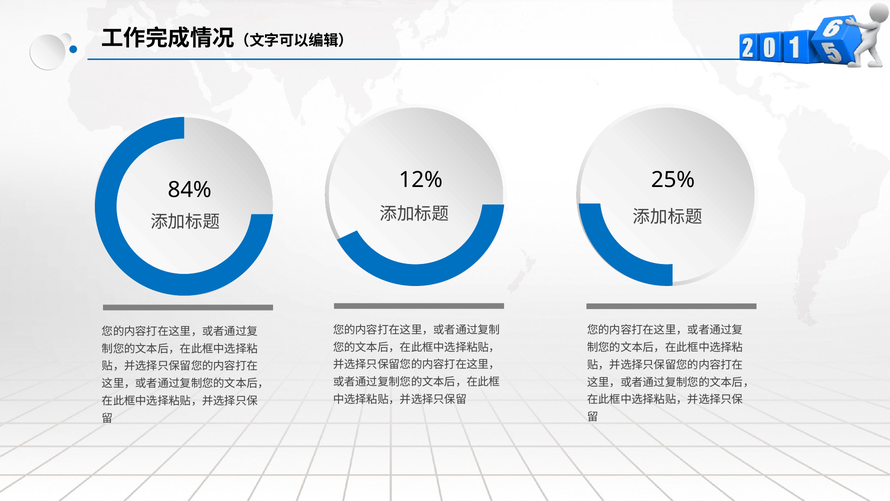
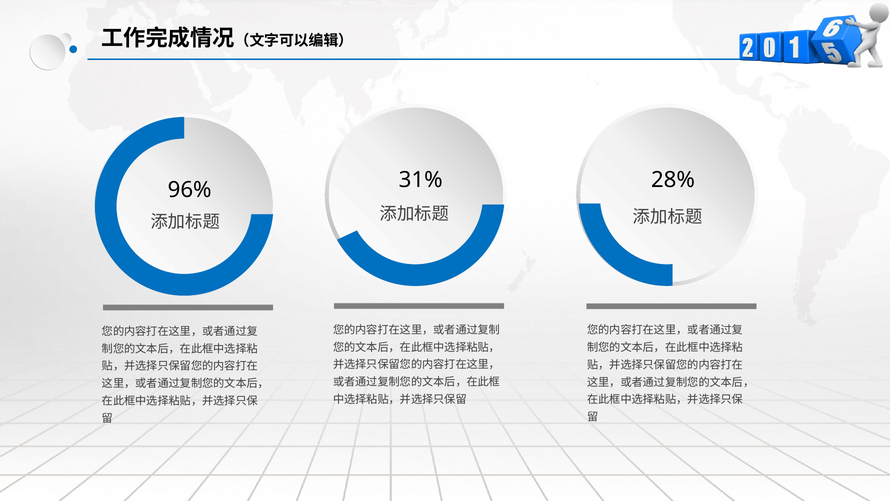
12%: 12% -> 31% (421, 180)
25%: 25% -> 28% (673, 180)
84%: 84% -> 96% (190, 190)
